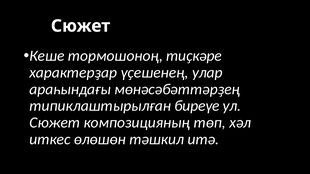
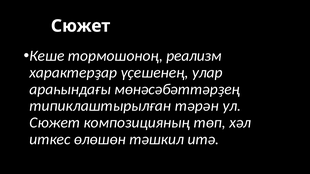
тиҫкәре: тиҫкәре -> реализм (194, 56)
биреүе: биреүе -> тәрән (197, 106)
